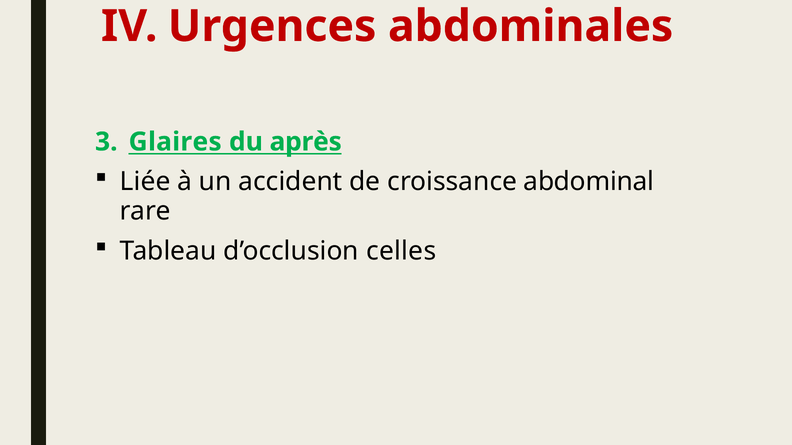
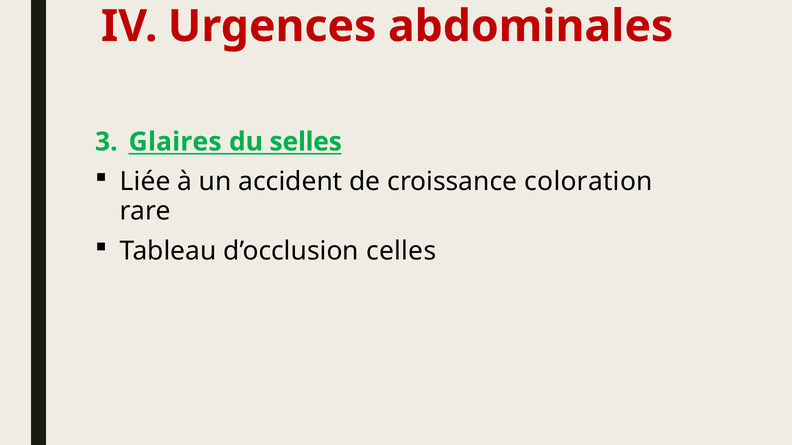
après: après -> selles (306, 142)
abdominal: abdominal -> coloration (588, 182)
